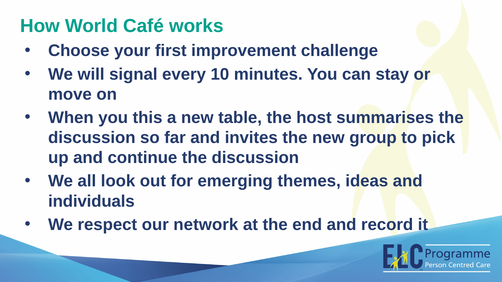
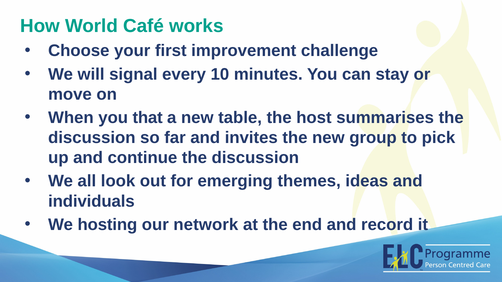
this: this -> that (148, 118)
respect: respect -> hosting (107, 225)
